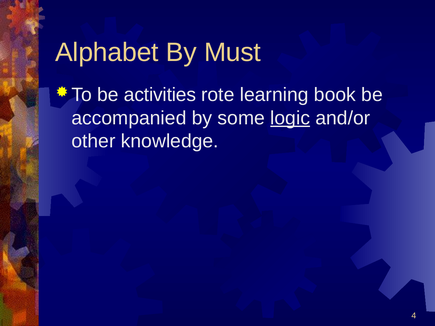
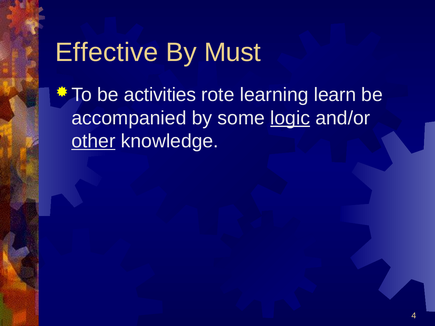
Alphabet: Alphabet -> Effective (107, 53)
book: book -> learn (335, 95)
other underline: none -> present (93, 141)
